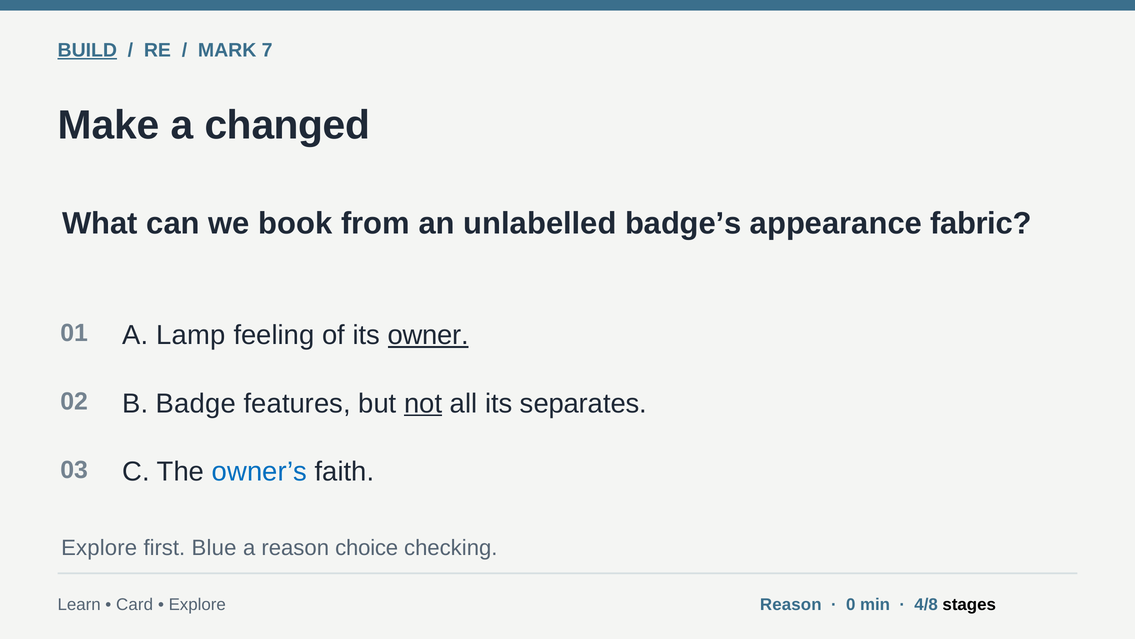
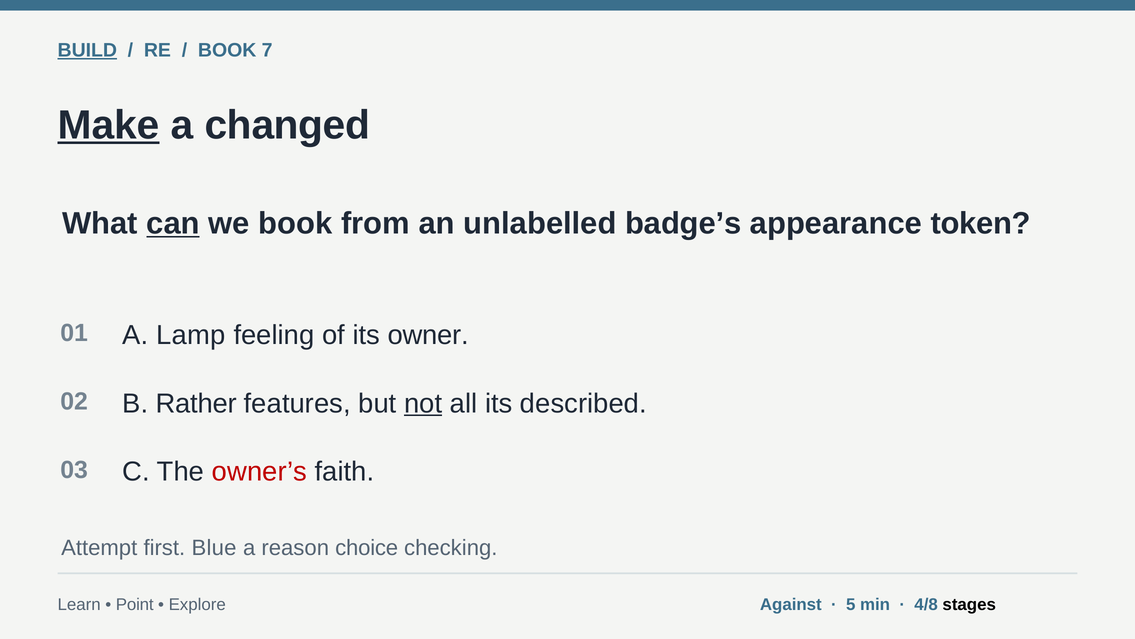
MARK: MARK -> BOOK (227, 50)
Make underline: none -> present (109, 125)
can underline: none -> present (173, 223)
fabric: fabric -> token (981, 223)
owner underline: present -> none (428, 335)
Badge: Badge -> Rather (196, 403)
separates: separates -> described (583, 403)
owner’s colour: blue -> red (259, 471)
Explore: Explore -> Attempt (99, 547)
Card: Card -> Point (135, 604)
Explore Reason: Reason -> Against (791, 604)
0: 0 -> 5 (851, 604)
